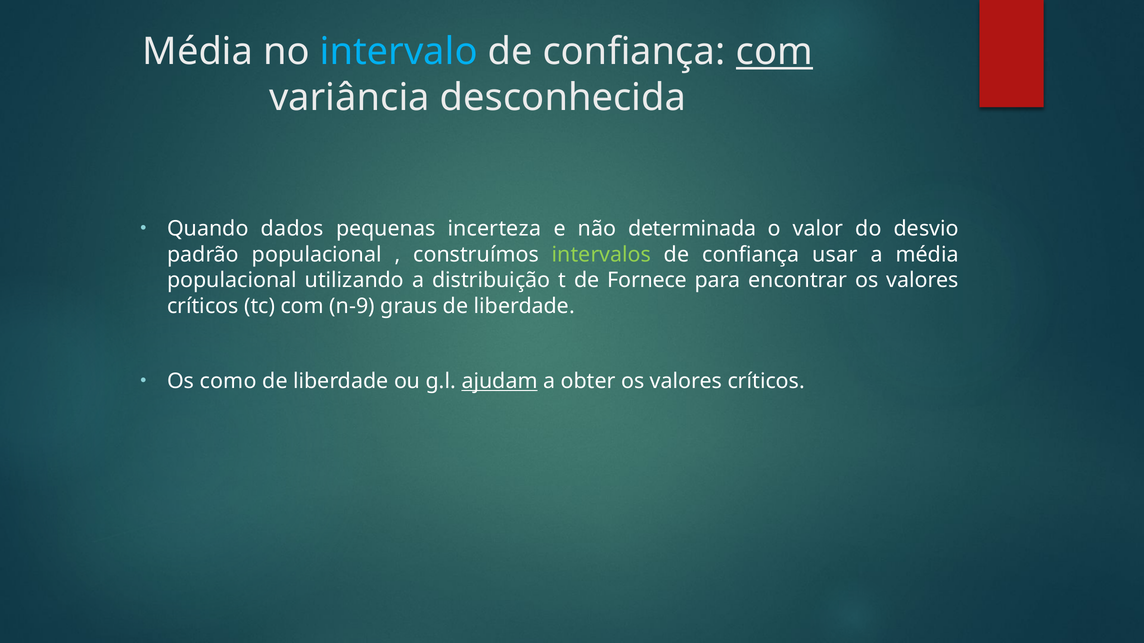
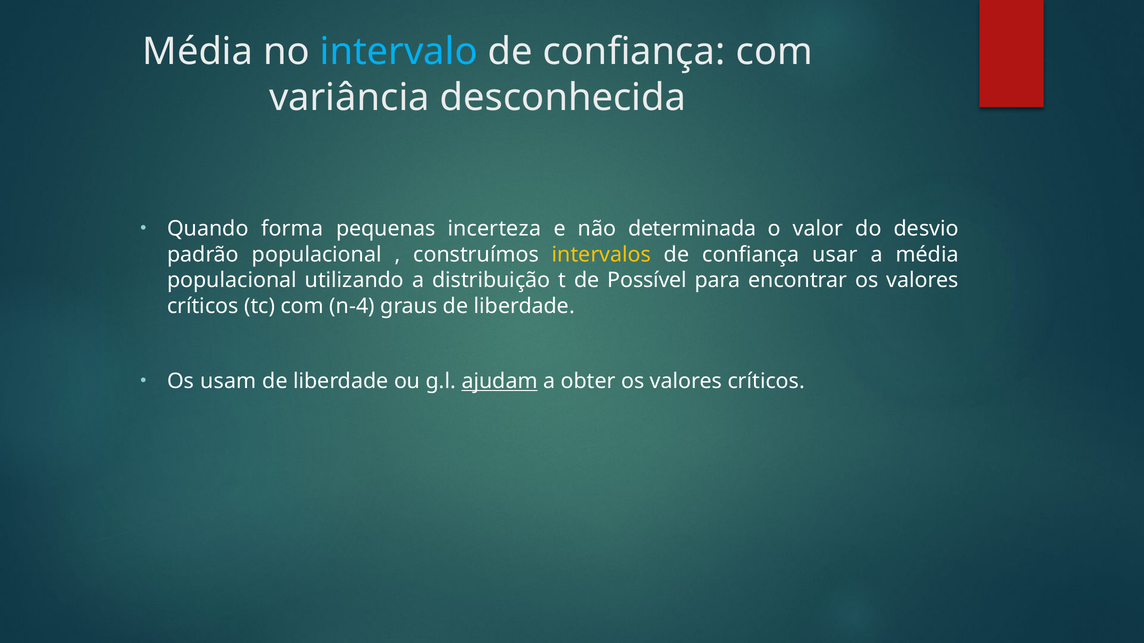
com underline: present -> none (774, 52)
dados: dados -> forma (292, 229)
intervalos colour: light green -> yellow (602, 255)
Fornece: Fornece -> Possível (647, 280)
n-9: n-9 -> n-4 (352, 306)
como: como -> usam (228, 382)
